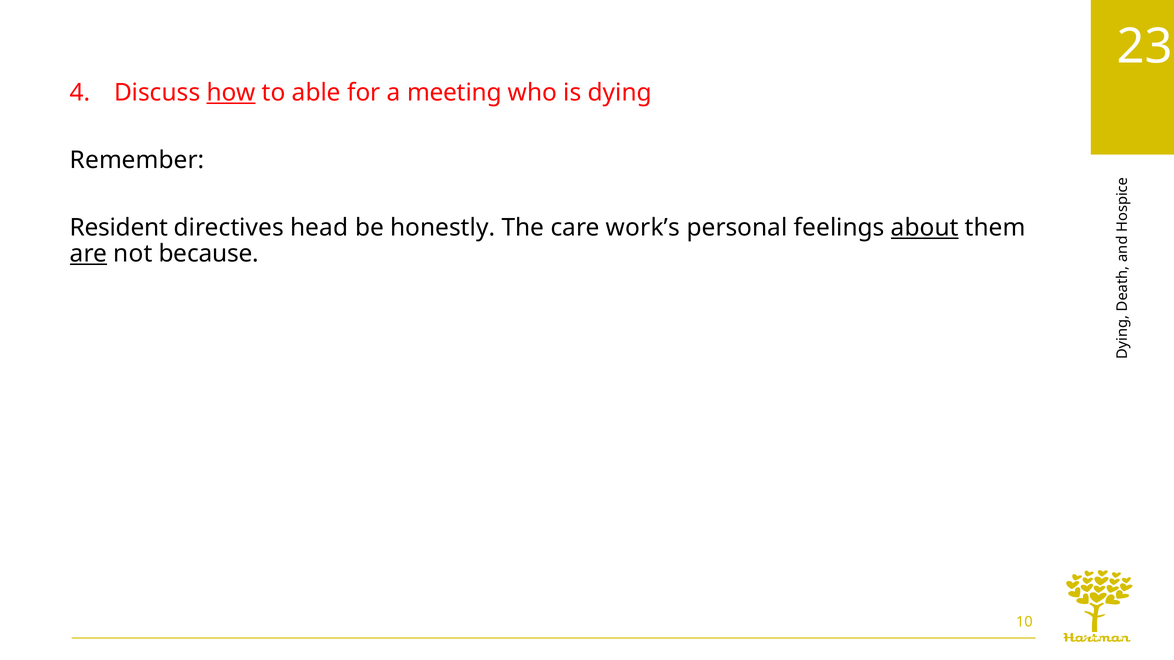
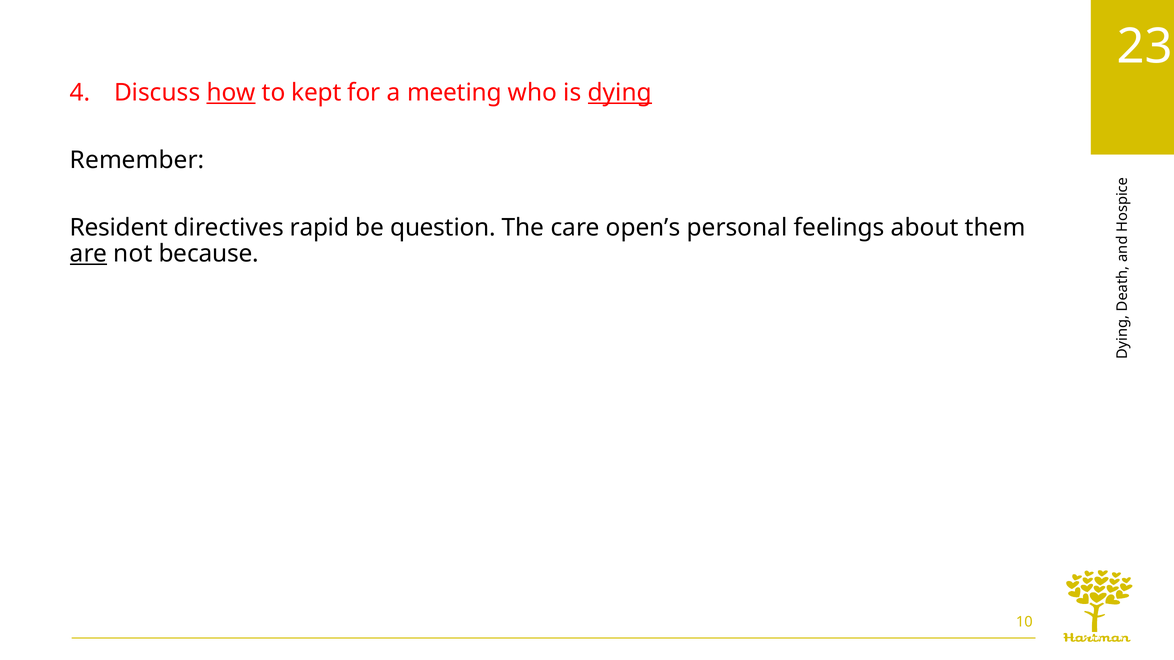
able: able -> kept (316, 93)
dying underline: none -> present (620, 93)
head: head -> rapid (319, 228)
honestly: honestly -> question (443, 228)
work’s: work’s -> open’s (643, 228)
about underline: present -> none (925, 228)
